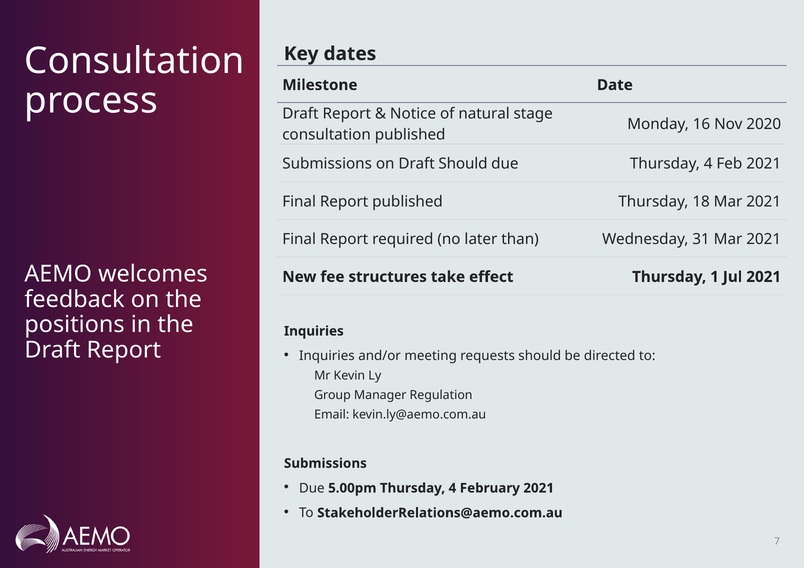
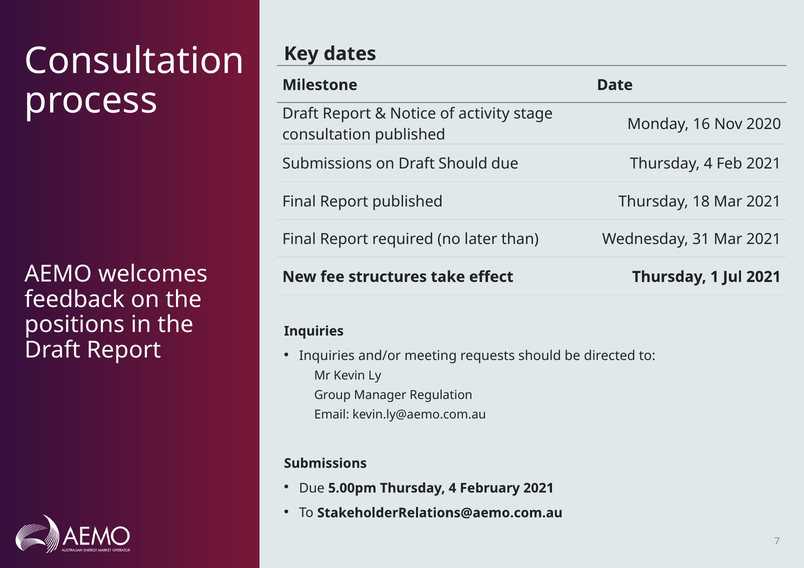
natural: natural -> activity (484, 114)
